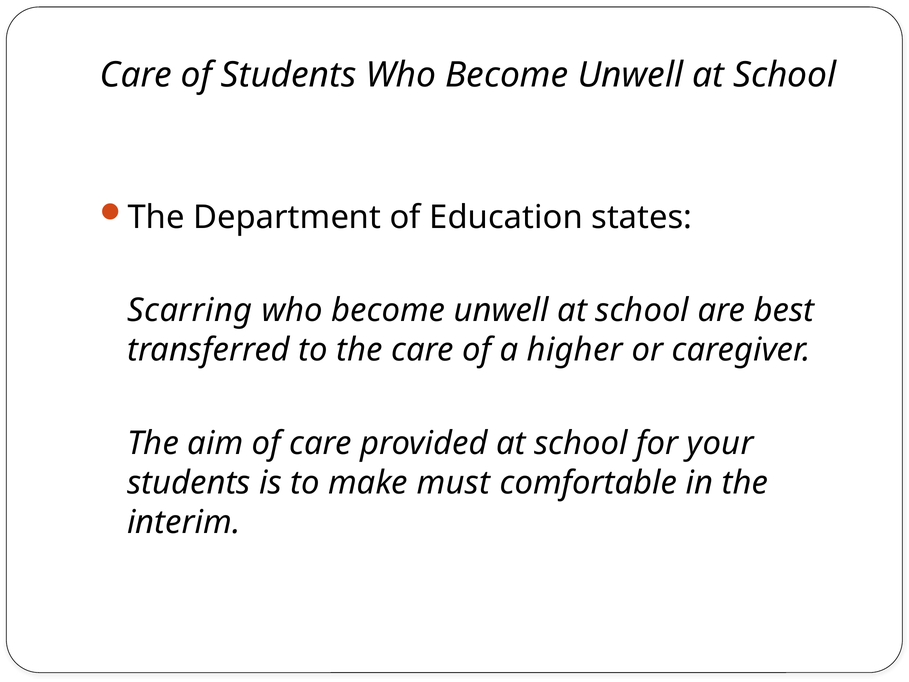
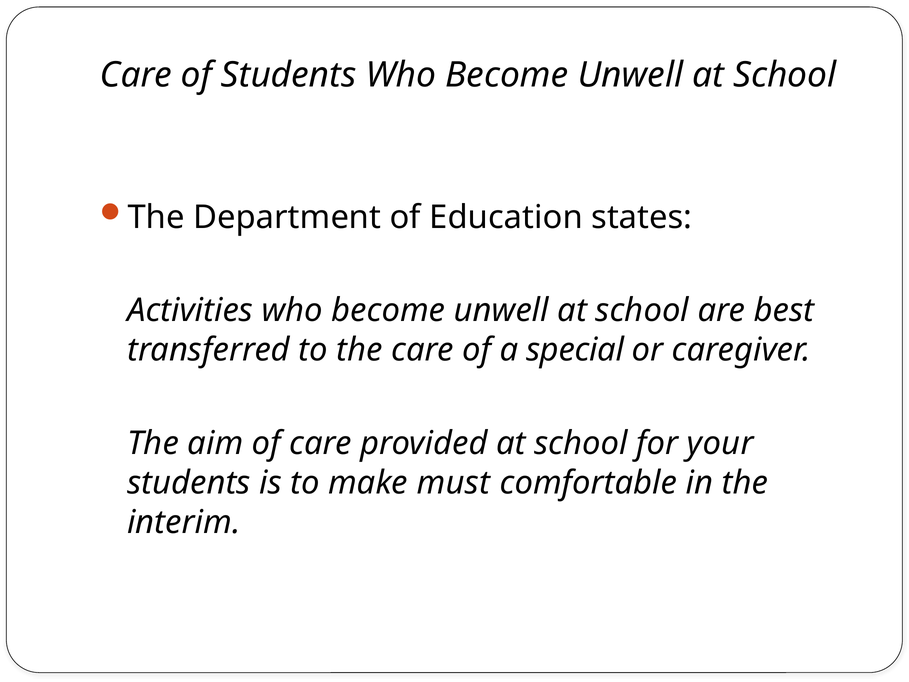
Scarring: Scarring -> Activities (190, 311)
higher: higher -> special (575, 350)
